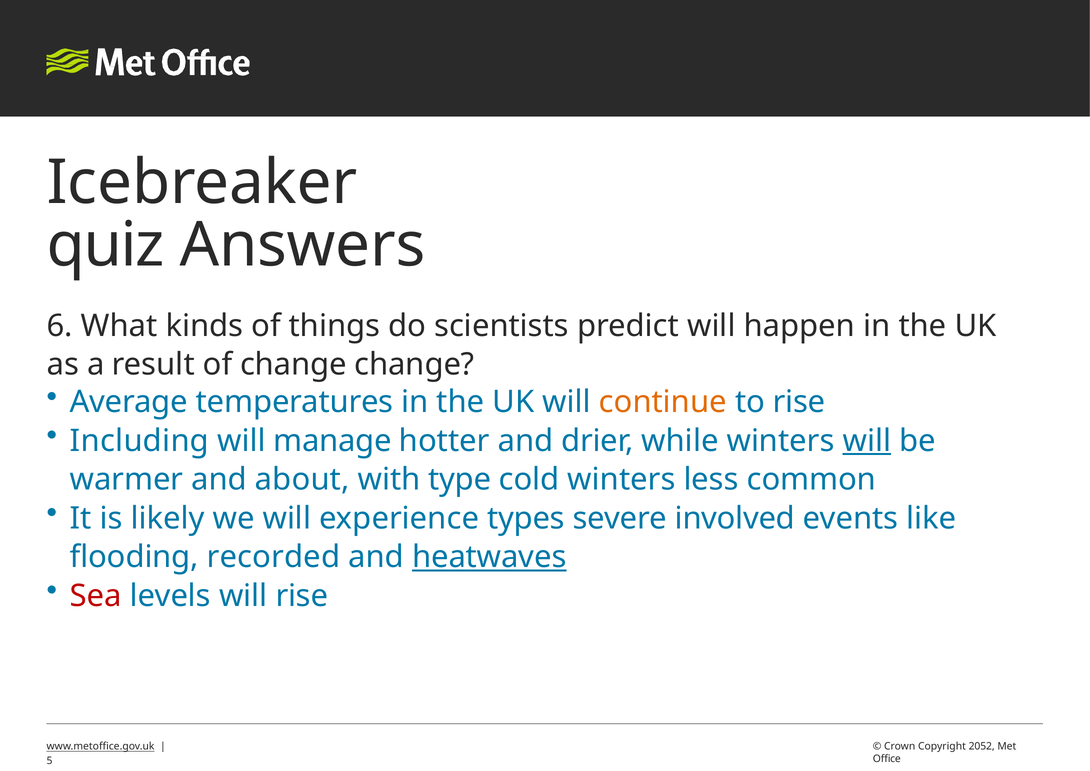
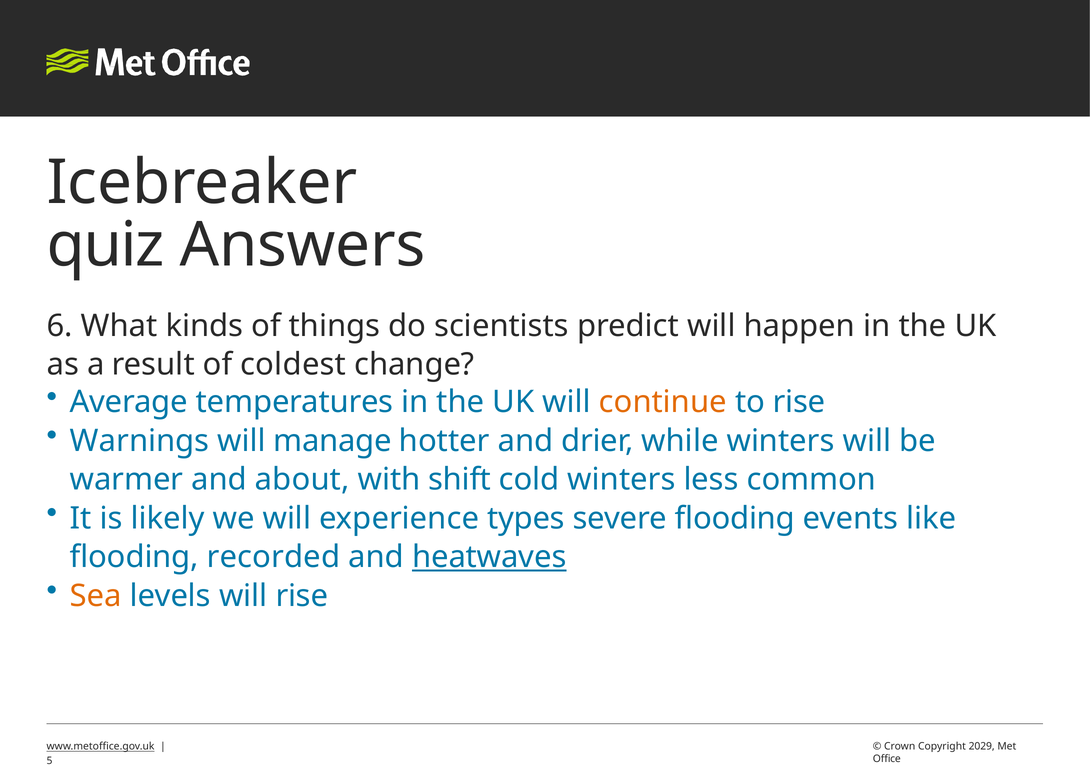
of change: change -> coldest (293, 365)
Including: Including -> Warnings (140, 441)
will underline: present -> none (867, 441)
type: type -> shift (460, 479)
severe involved: involved -> flooding (735, 518)
Sea colour: red -> orange (96, 596)
2052: 2052 -> 2029 (982, 746)
